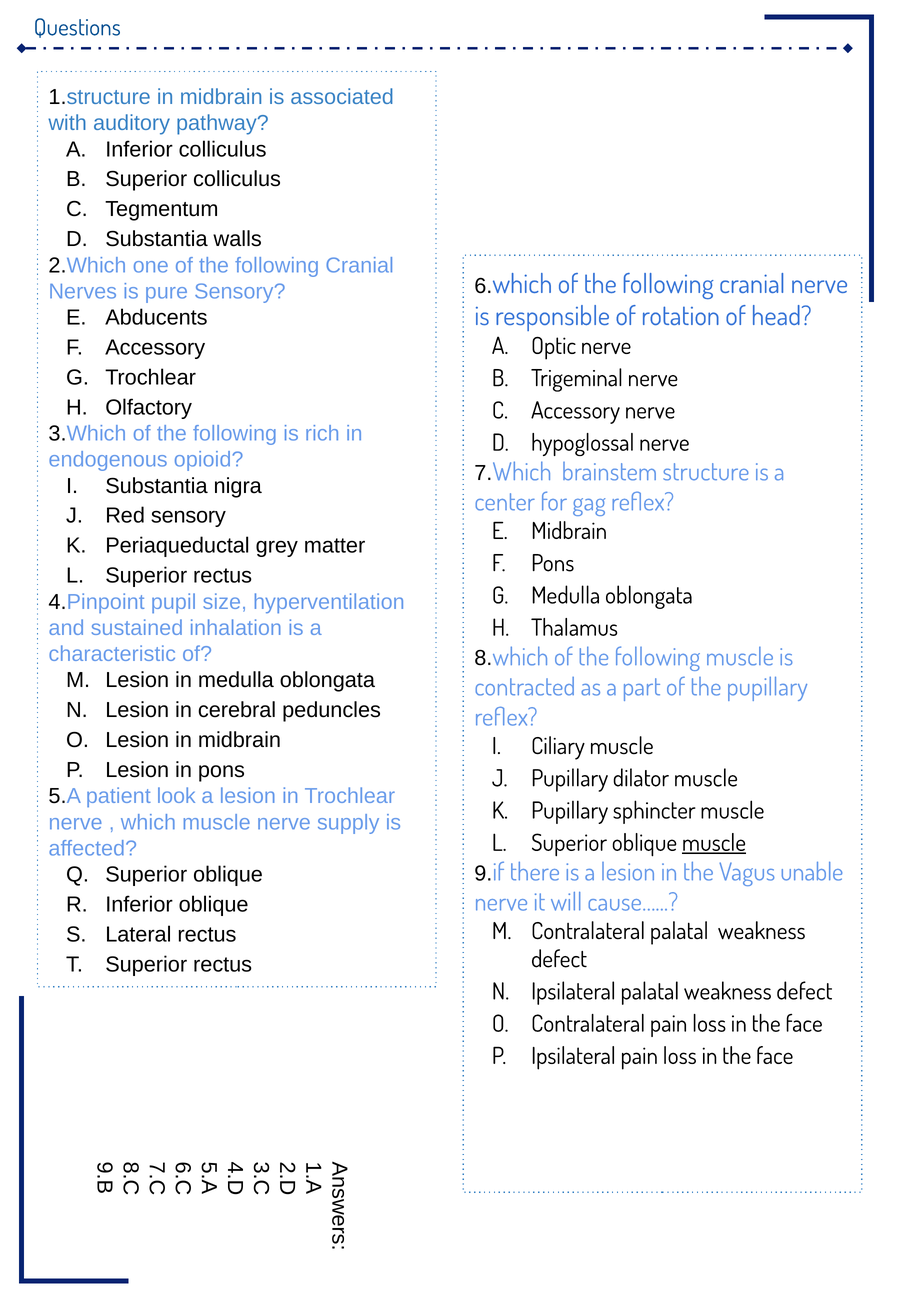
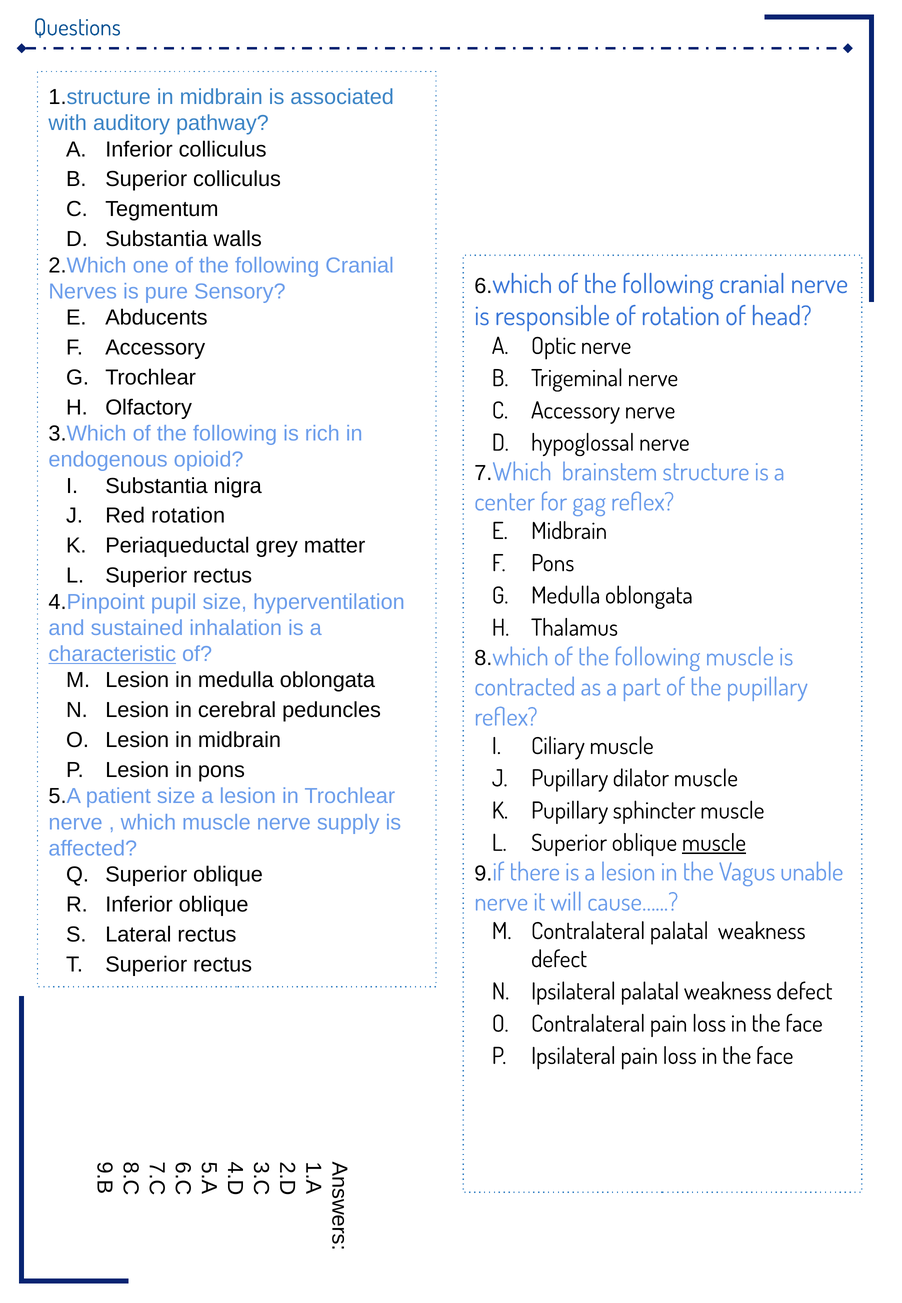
Red sensory: sensory -> rotation (188, 516)
characteristic underline: none -> present (112, 654)
patient look: look -> size (176, 796)
